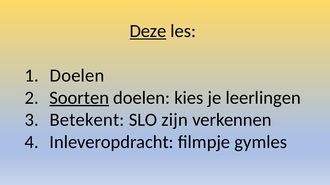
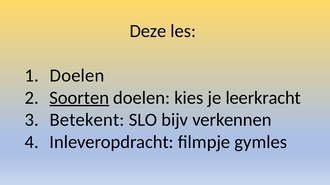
Deze underline: present -> none (148, 31)
leerlingen: leerlingen -> leerkracht (263, 98)
zijn: zijn -> bijv (175, 120)
